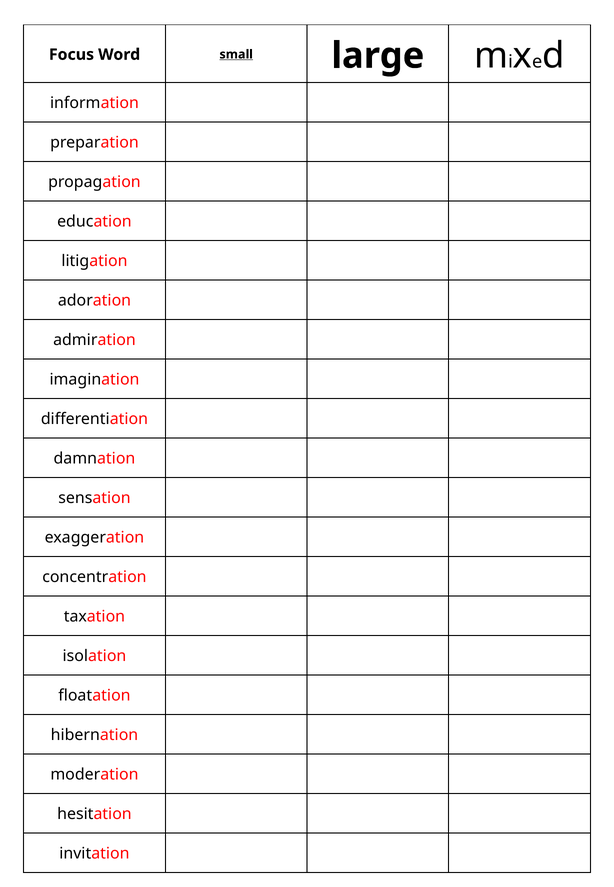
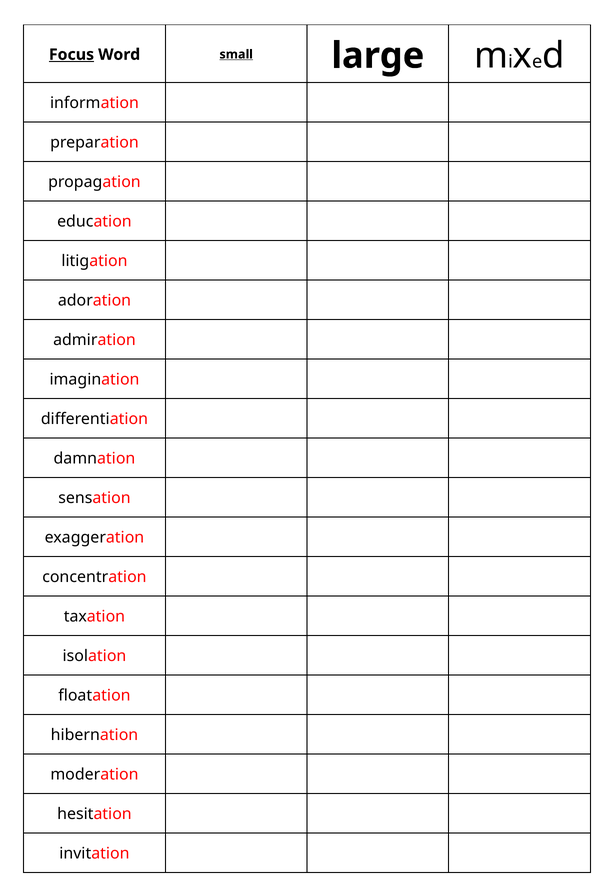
Focus underline: none -> present (71, 55)
